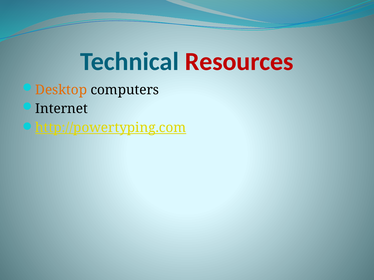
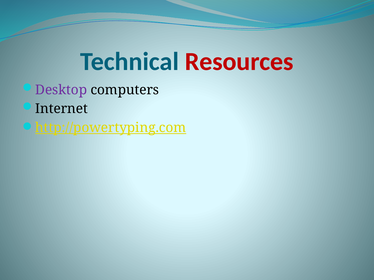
Desktop colour: orange -> purple (61, 90)
